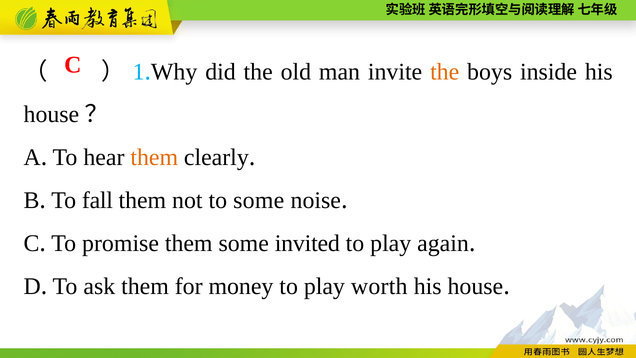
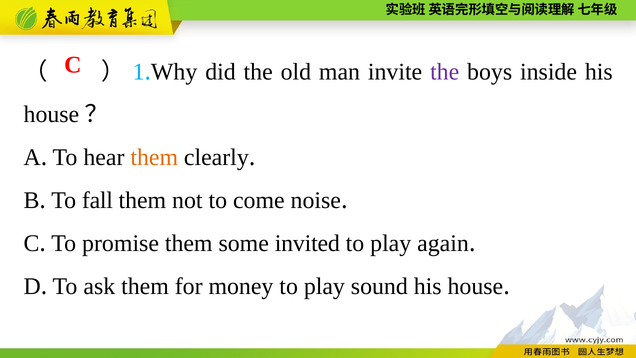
the colour: orange -> purple (445, 72)
to some: some -> come (259, 200)
worth: worth -> sound (379, 286)
